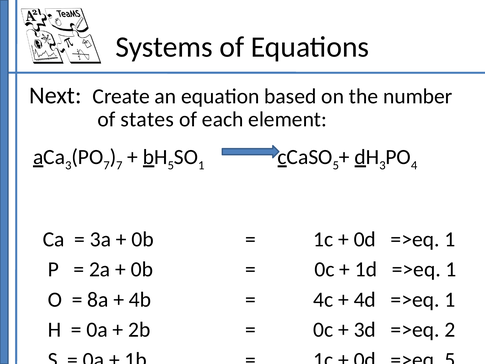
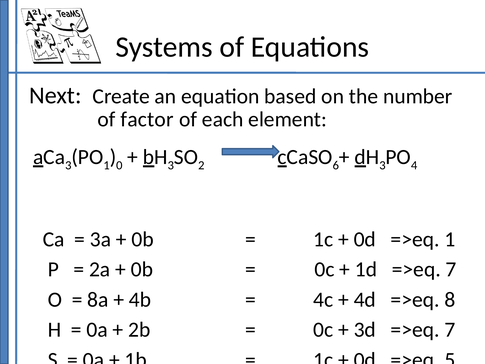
states: states -> factor (147, 119)
7: 7 -> 1 (107, 165)
7: 7 -> 0 (119, 165)
5: 5 -> 3 (171, 165)
1: 1 -> 2 (201, 165)
5: 5 -> 6 (336, 165)
1d =>eq 1: 1 -> 7 (451, 269)
4d =>eq 1: 1 -> 8 (450, 299)
3d =>eq 2: 2 -> 7 (450, 330)
